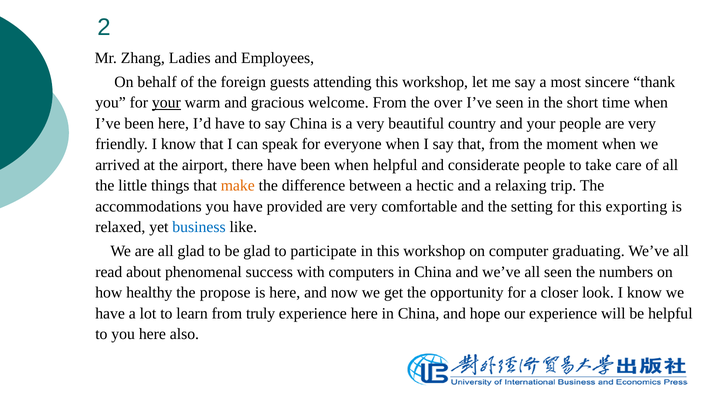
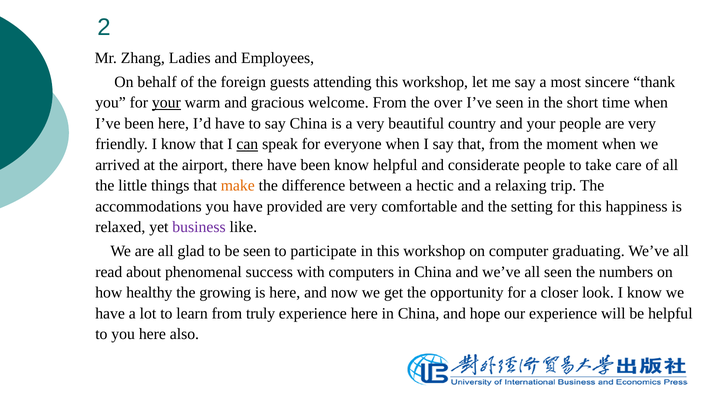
can underline: none -> present (247, 144)
been when: when -> know (352, 165)
exporting: exporting -> happiness (637, 206)
business colour: blue -> purple (199, 227)
be glad: glad -> seen (257, 251)
propose: propose -> growing (225, 292)
